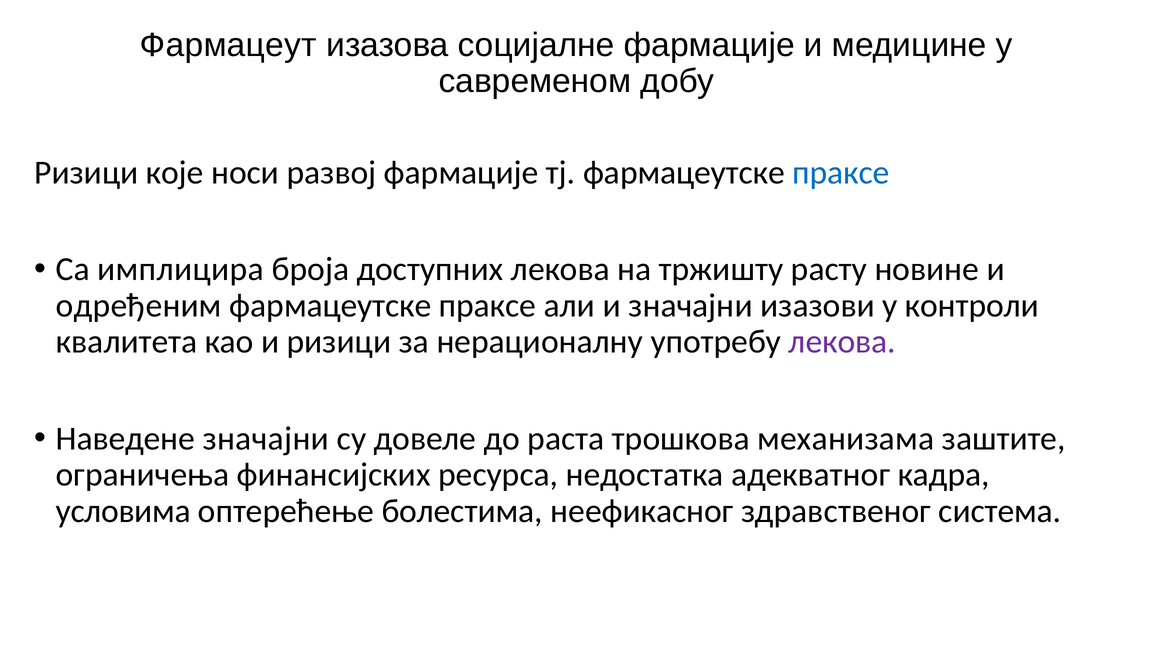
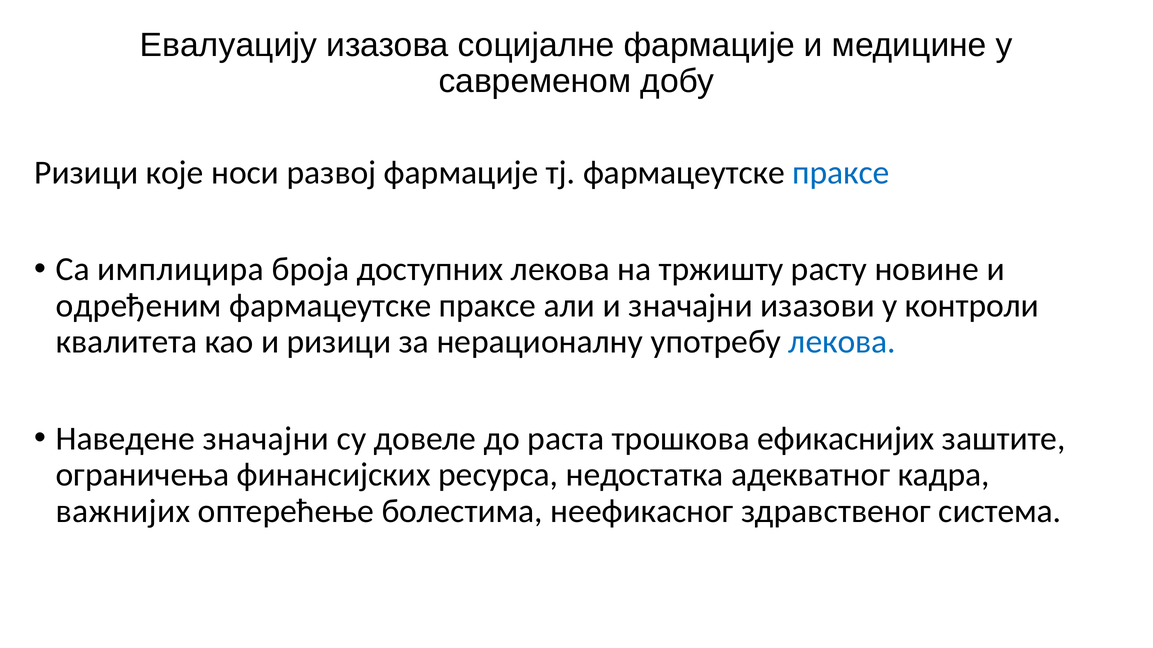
Фармацеут: Фармацеут -> Евалуацију (228, 45)
лекова colour: purple -> blue (842, 342)
механизама: механизама -> ефикаснијих (846, 439)
условима: условима -> важнијих (123, 511)
